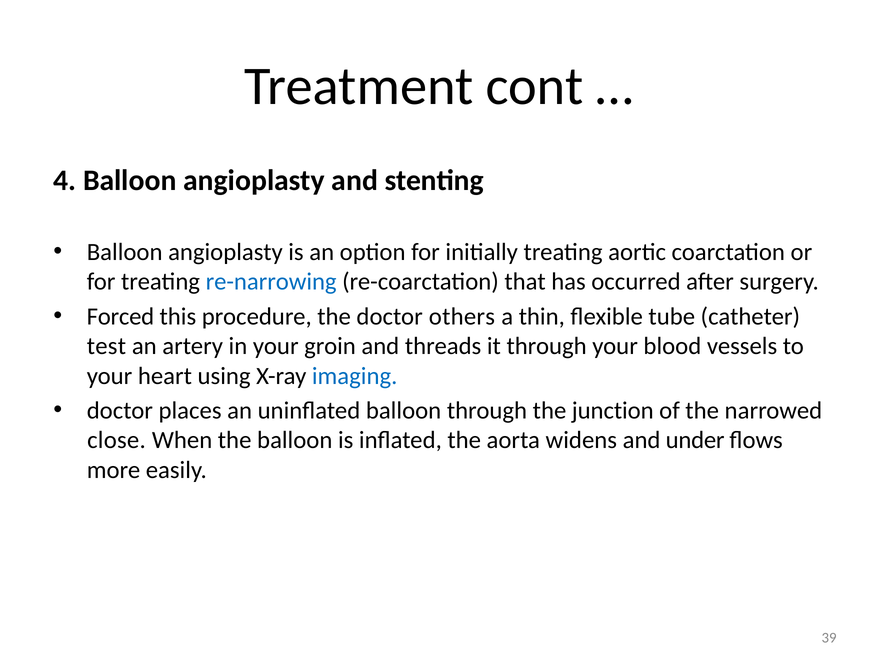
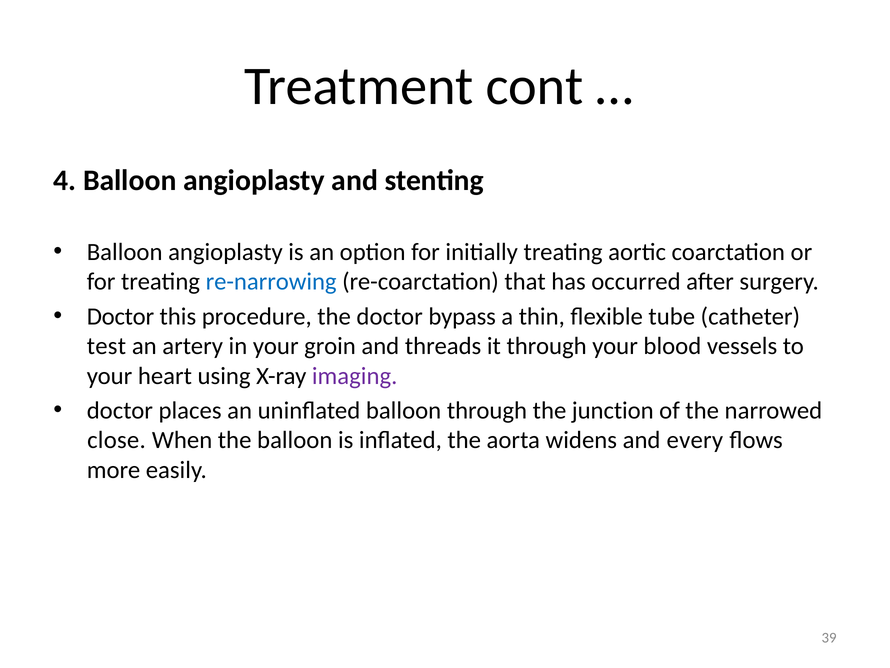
Forced: Forced -> Doctor (120, 316)
others: others -> bypass (462, 316)
imaging colour: blue -> purple (355, 376)
under: under -> every (695, 440)
